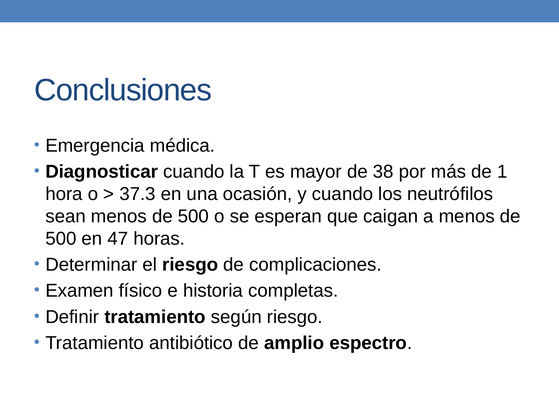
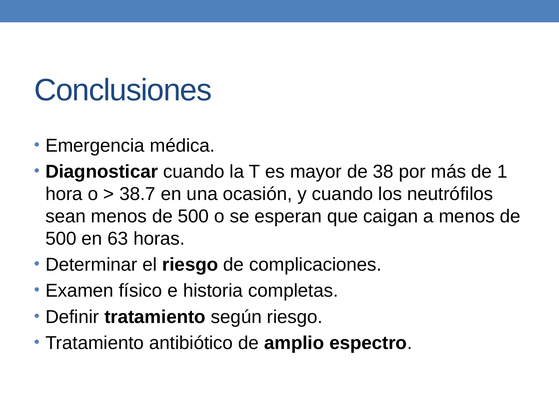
37.3: 37.3 -> 38.7 (137, 194)
47: 47 -> 63 (118, 239)
